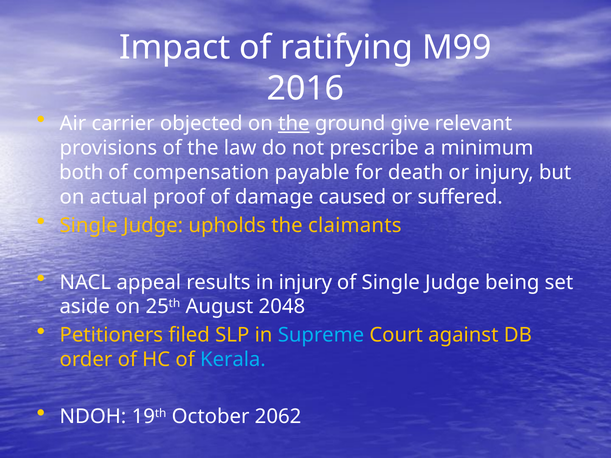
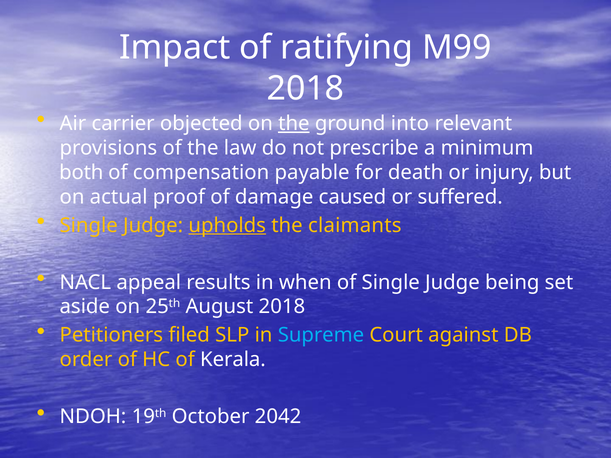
2016: 2016 -> 2018 (306, 88)
give: give -> into (410, 124)
upholds underline: none -> present (227, 225)
in injury: injury -> when (305, 282)
August 2048: 2048 -> 2018 (282, 307)
Kerala colour: light blue -> white (233, 360)
2062: 2062 -> 2042 (278, 417)
